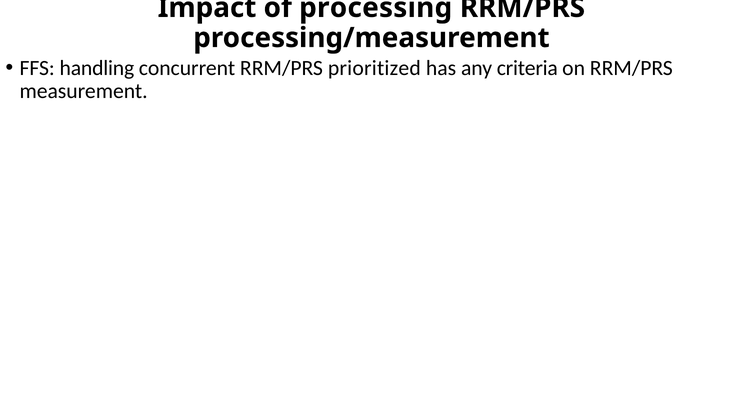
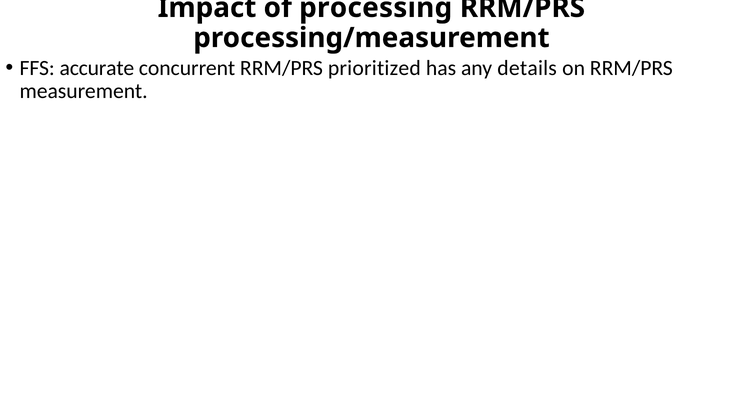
handling: handling -> accurate (97, 68)
criteria: criteria -> details (527, 68)
